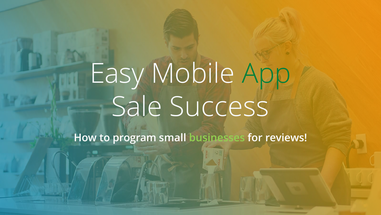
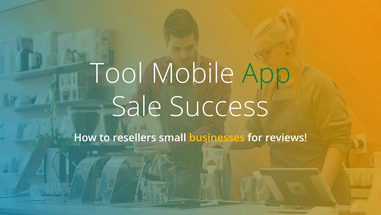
Easy: Easy -> Tool (117, 74)
program: program -> resellers (134, 137)
businesses colour: light green -> yellow (217, 137)
